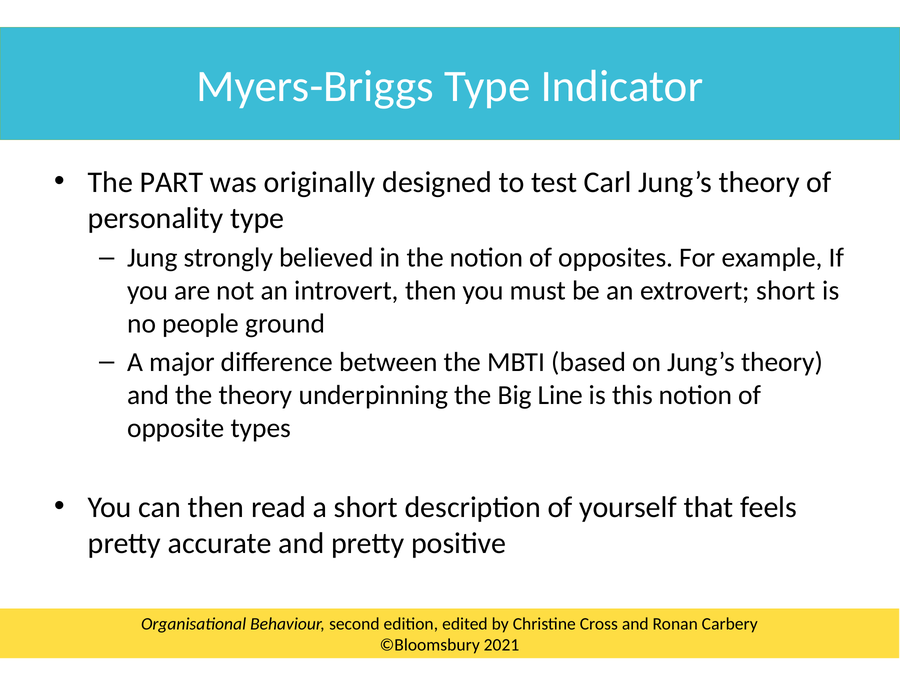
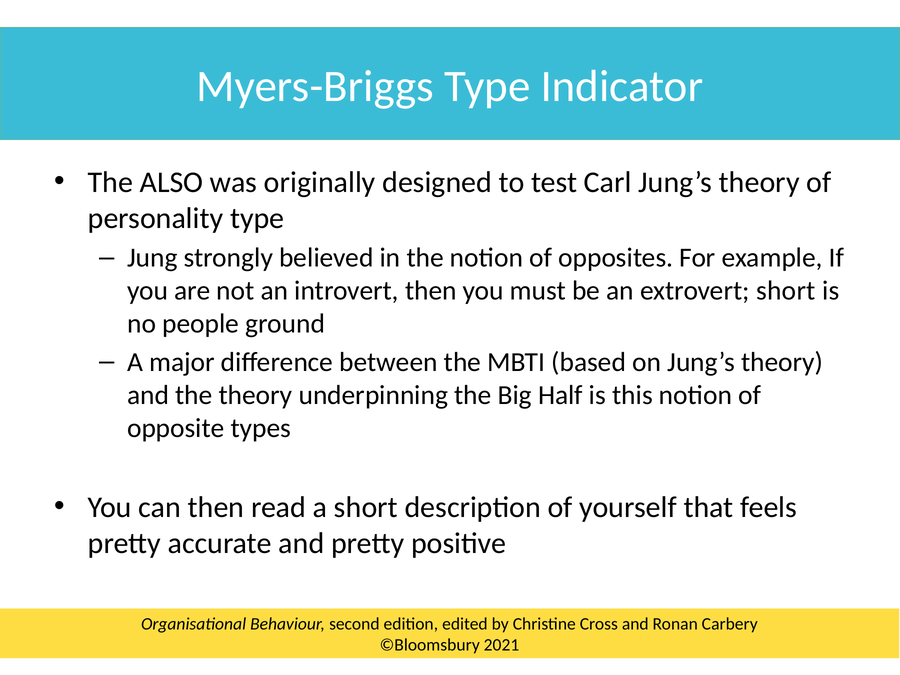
PART: PART -> ALSO (172, 182)
Line: Line -> Half (560, 395)
